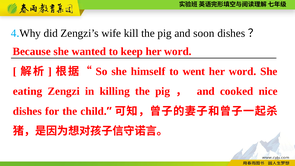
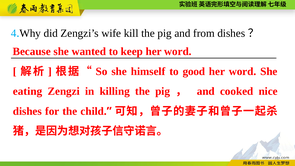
soon: soon -> from (204, 33)
went: went -> good (194, 71)
